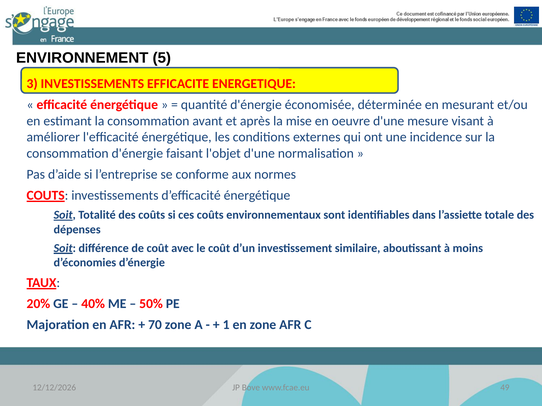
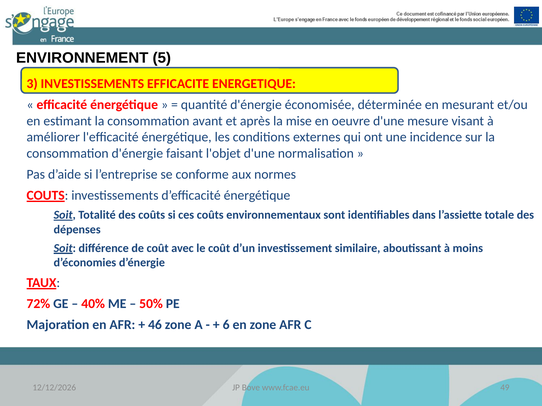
20%: 20% -> 72% (38, 304)
70: 70 -> 46 (155, 325)
1: 1 -> 6 (226, 325)
